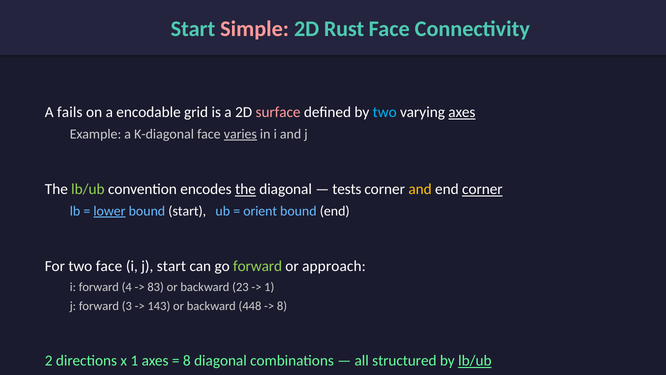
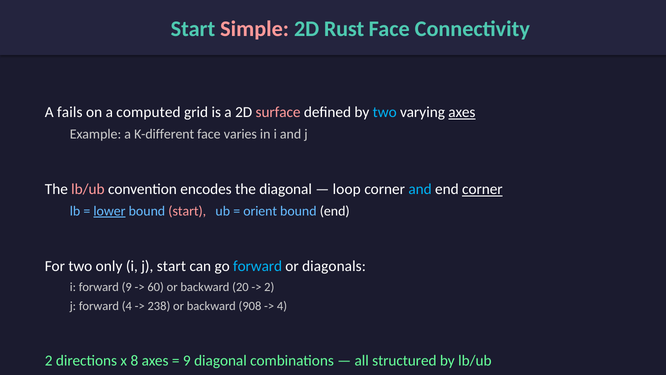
encodable: encodable -> computed (148, 112)
K-diagonal: K-diagonal -> K-different (164, 134)
varies underline: present -> none (240, 134)
lb/ub colour: light green -> pink (88, 189)
the underline: present -> none (246, 189)
tests: tests -> loop (347, 189)
and colour: yellow -> light blue (420, 189)
start colour: white -> pink (187, 211)
two face: face -> only (109, 266)
forward colour: light green -> light blue (258, 266)
approach: approach -> diagonals (334, 266)
forward 4: 4 -> 9 (127, 287)
83: 83 -> 60 (156, 287)
23: 23 -> 20 (240, 287)
1: 1 -> 2 (269, 287)
forward 3: 3 -> 4 (127, 306)
143: 143 -> 238 (159, 306)
448: 448 -> 908 (250, 306)
8: 8 -> 4 (282, 306)
x 1: 1 -> 8 (134, 360)
8: 8 -> 9 (187, 360)
lb/ub underline: present -> none (475, 360)
